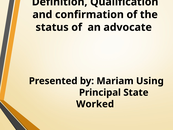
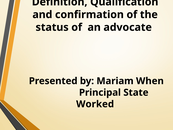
Using: Using -> When (150, 81)
